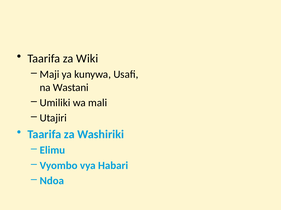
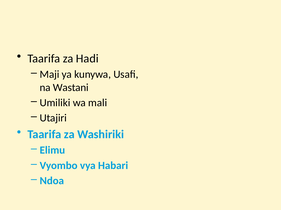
Wiki: Wiki -> Hadi (87, 59)
